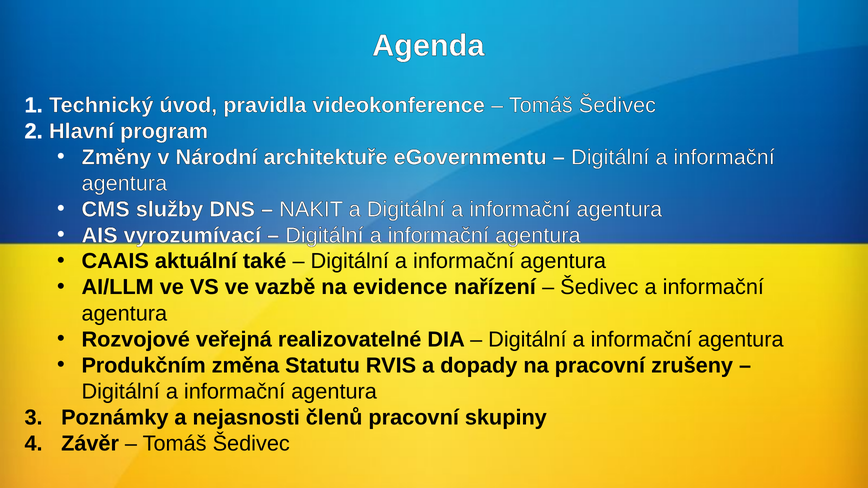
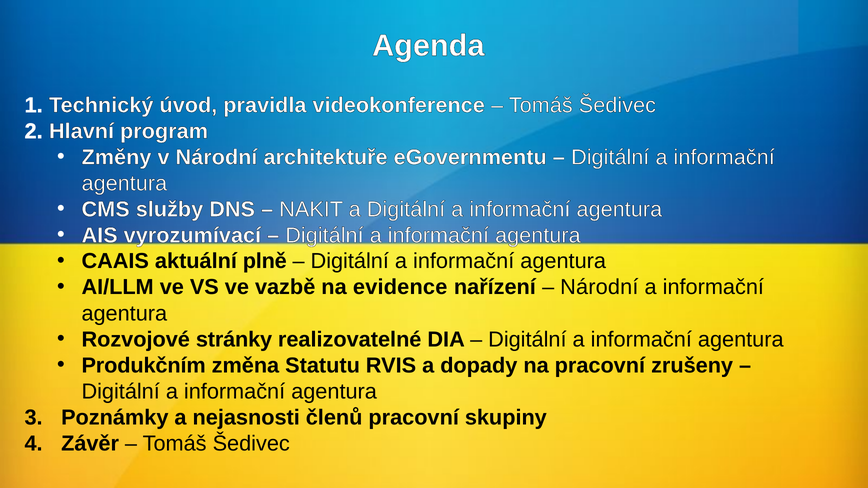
také: také -> plně (265, 261)
Šedivec: Šedivec -> Národní (599, 287)
veřejná: veřejná -> stránky (234, 340)
